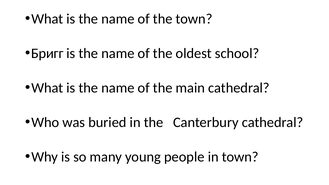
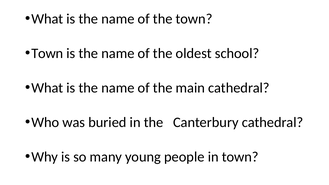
Бригг: Бригг -> Town (47, 53)
